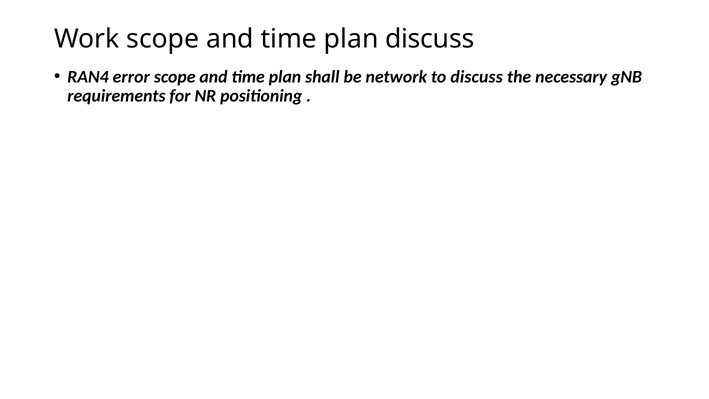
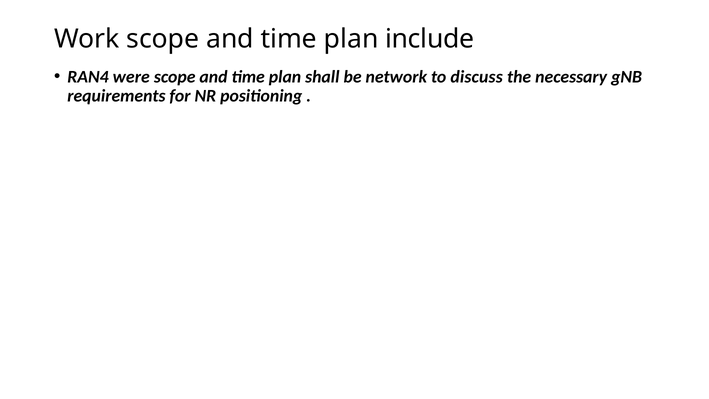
plan discuss: discuss -> include (430, 39)
error: error -> were (131, 77)
